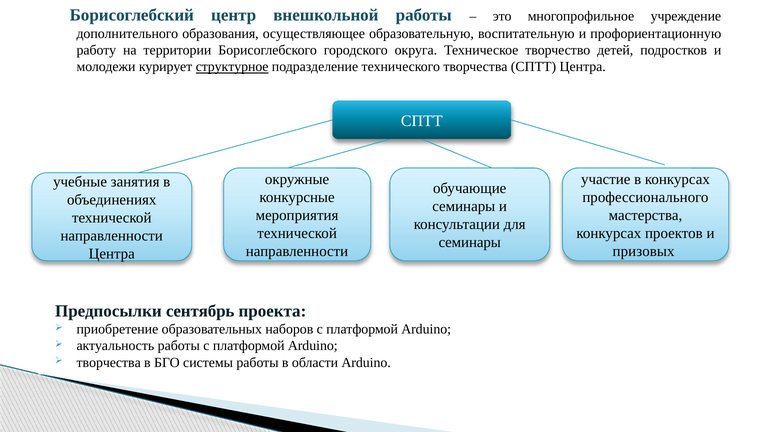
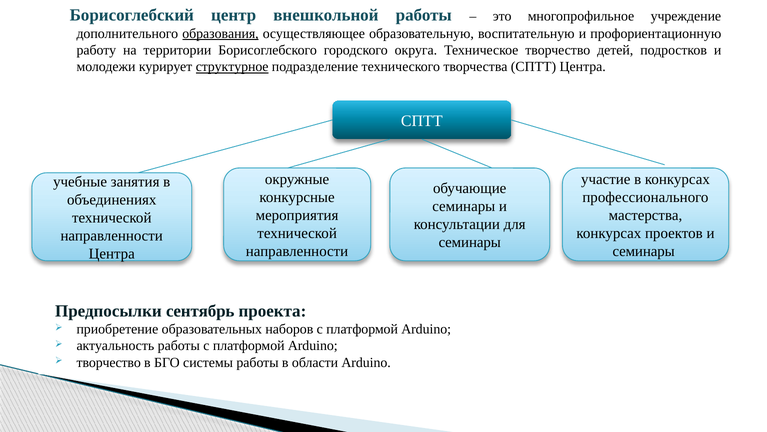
образования underline: none -> present (220, 34)
призовых: призовых -> семинары (644, 251)
творчества: творчества -> творчество (109, 362)
